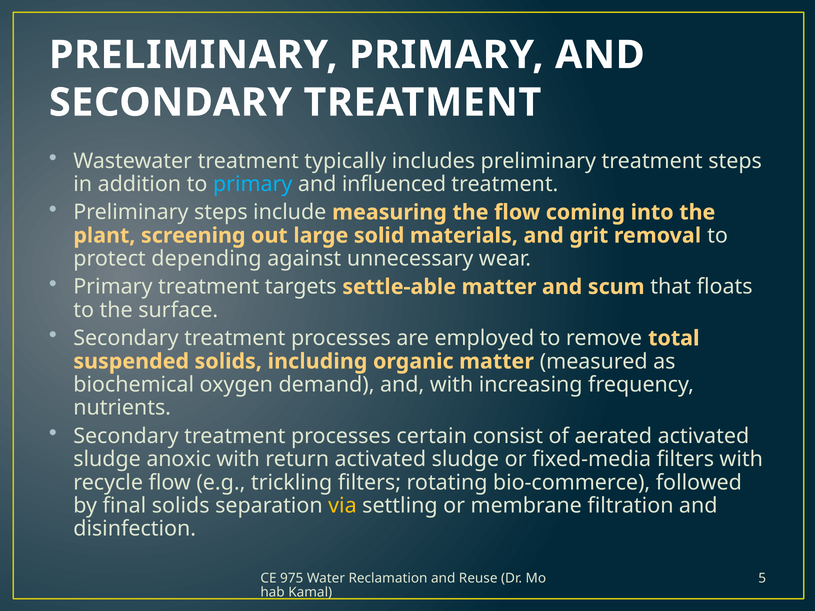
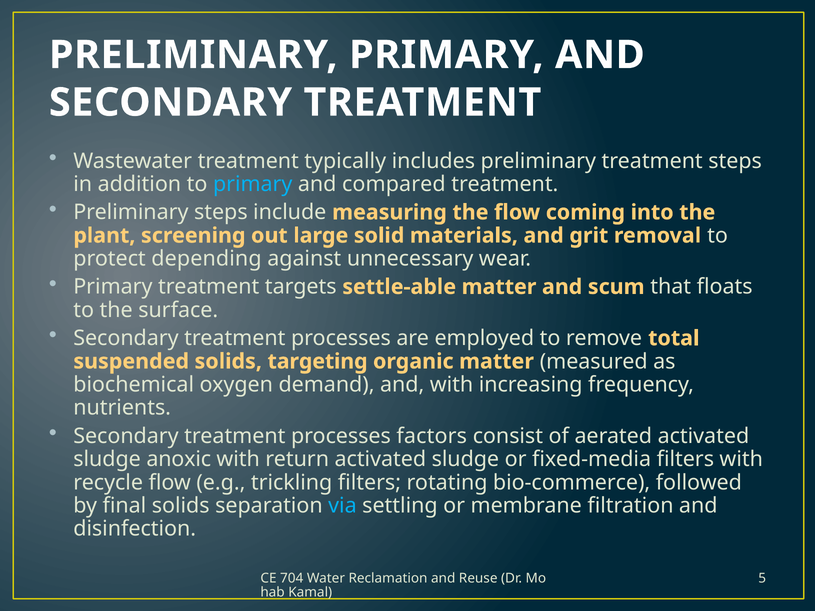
influenced: influenced -> compared (394, 184)
including: including -> targeting (318, 362)
certain: certain -> factors (432, 436)
via colour: yellow -> light blue (342, 506)
975: 975 -> 704 (292, 579)
